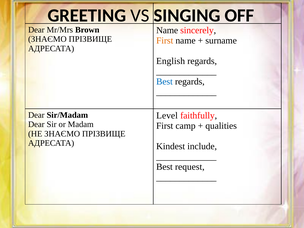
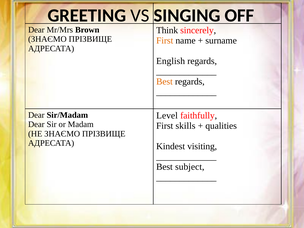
Name: Name -> Think (167, 30)
Best colour: blue -> orange (164, 82)
camp: camp -> skills (185, 126)
include: include -> visiting (202, 146)
request: request -> subject (190, 167)
